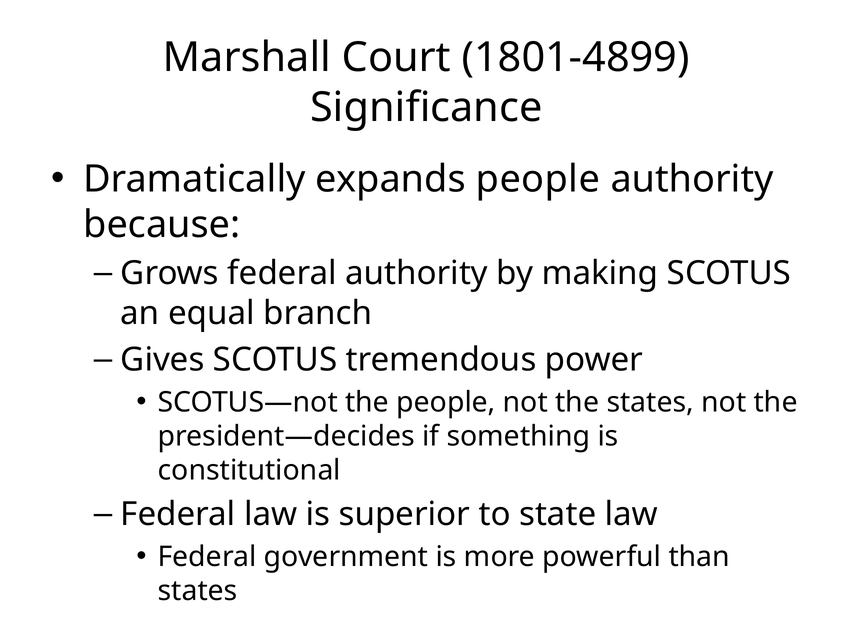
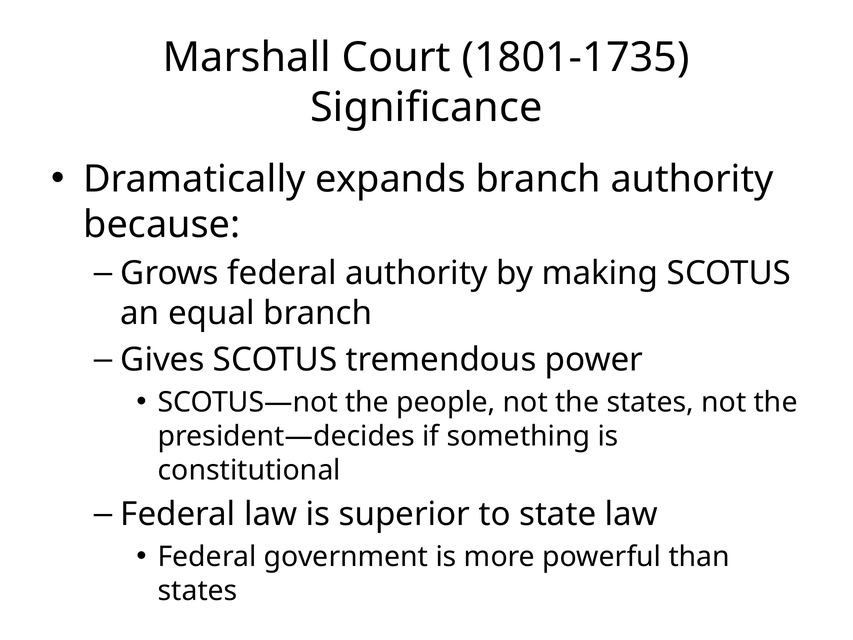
1801-4899: 1801-4899 -> 1801-1735 (576, 58)
expands people: people -> branch (538, 179)
